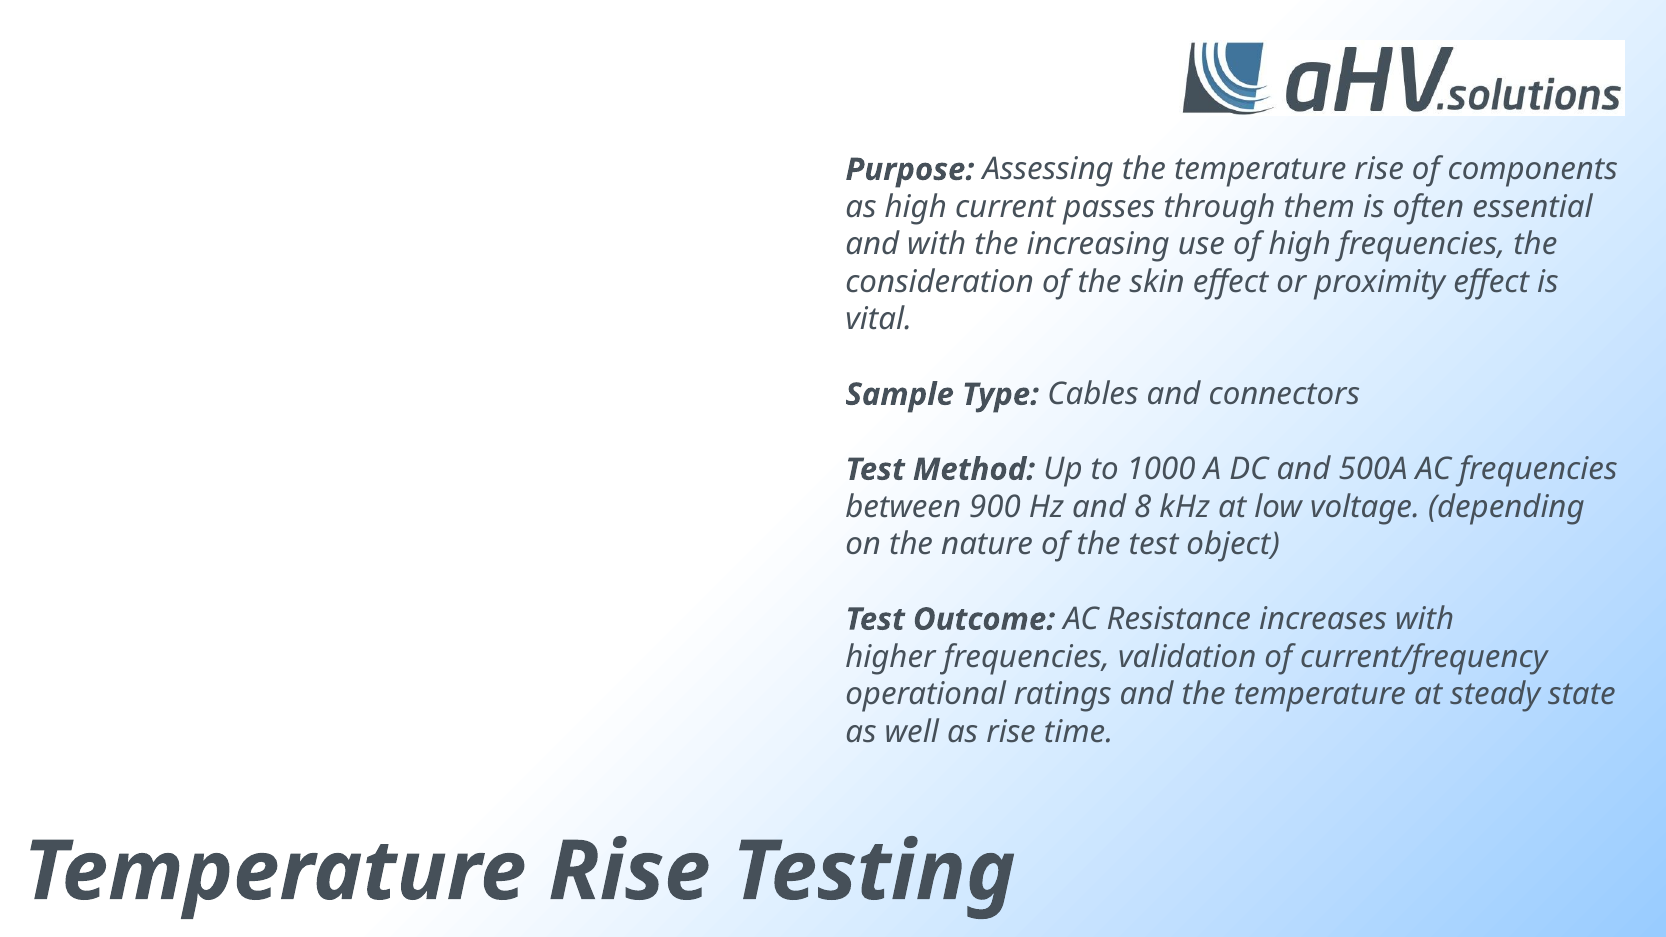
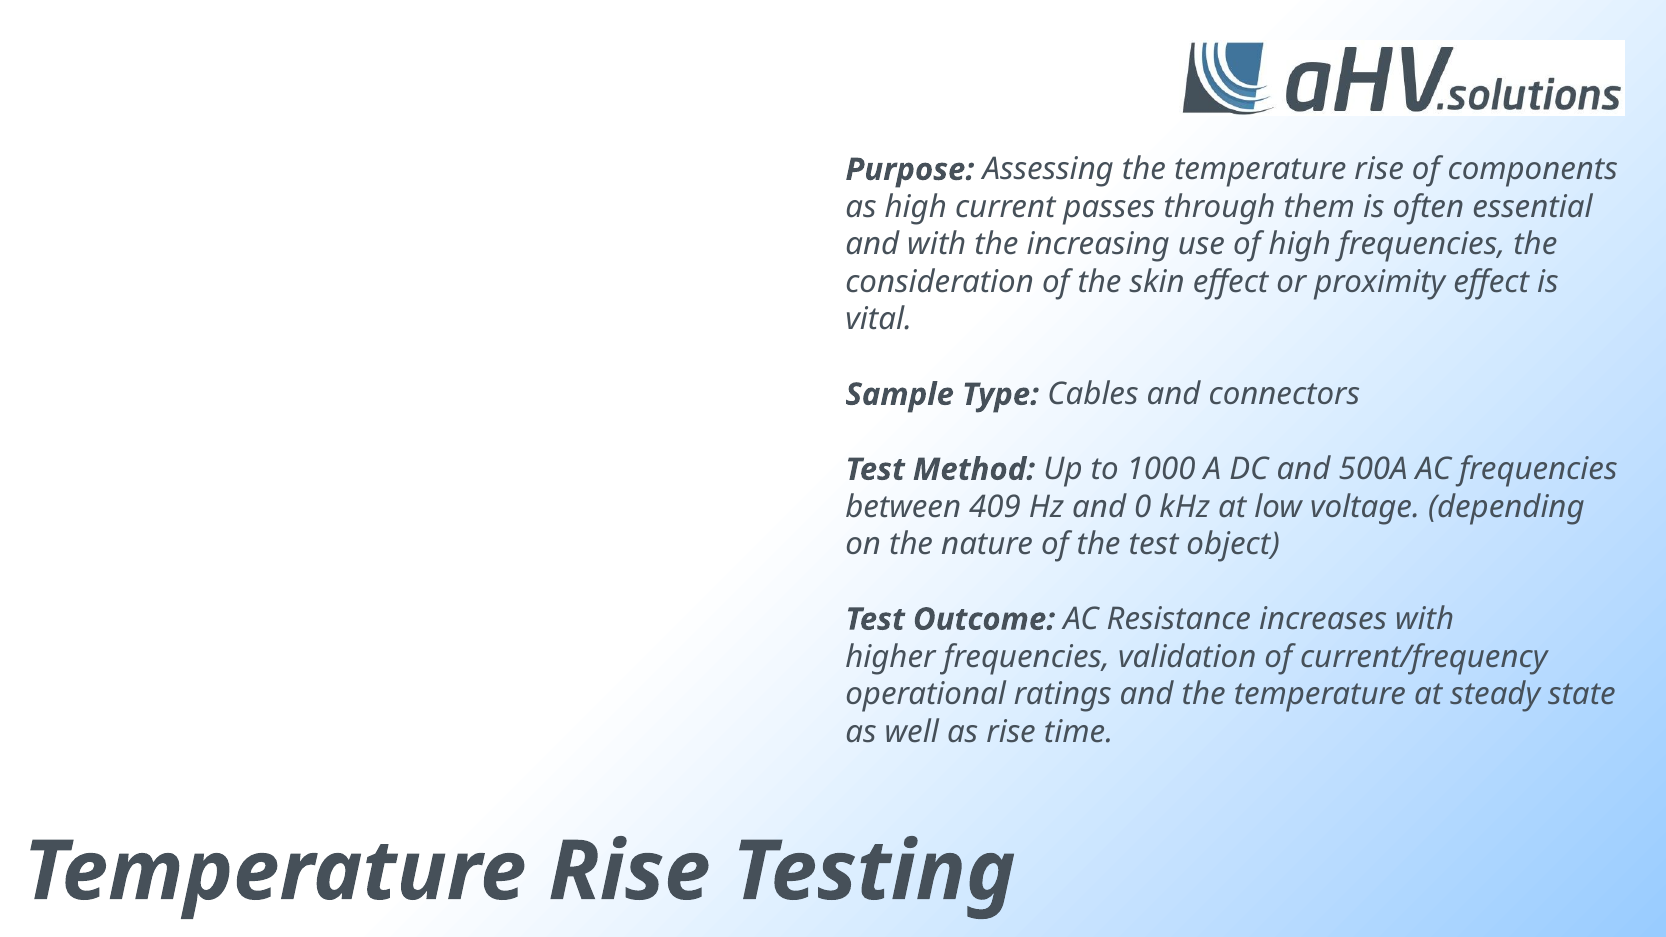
900: 900 -> 409 (995, 507)
8: 8 -> 0 (1143, 507)
